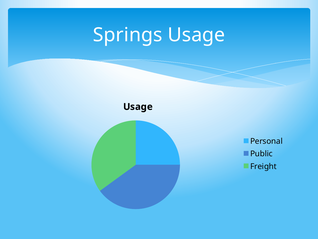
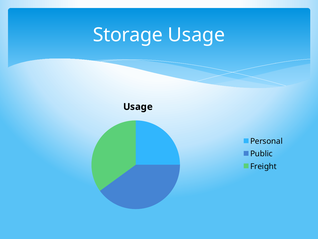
Springs: Springs -> Storage (128, 35)
